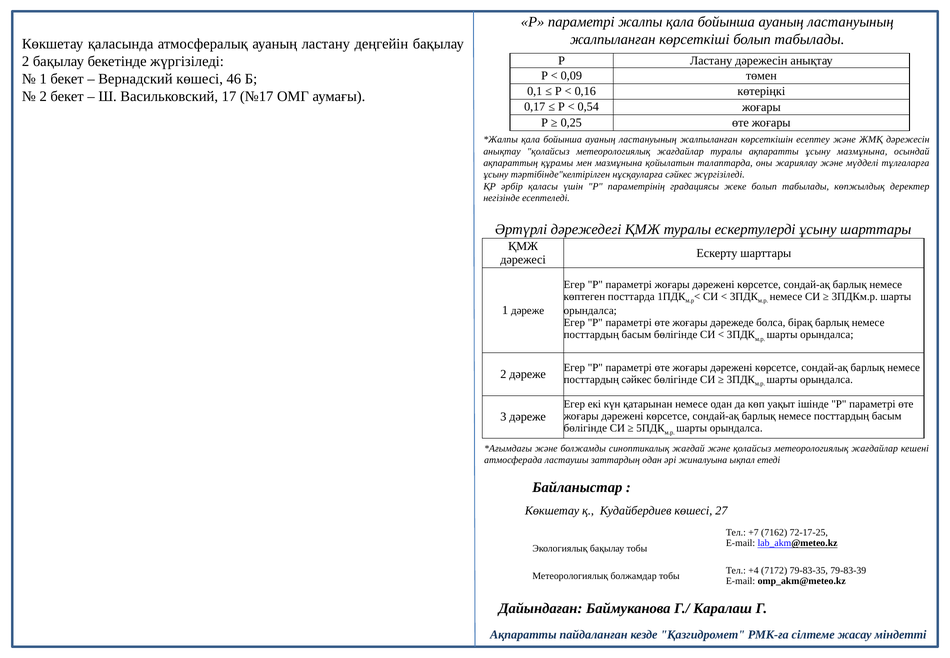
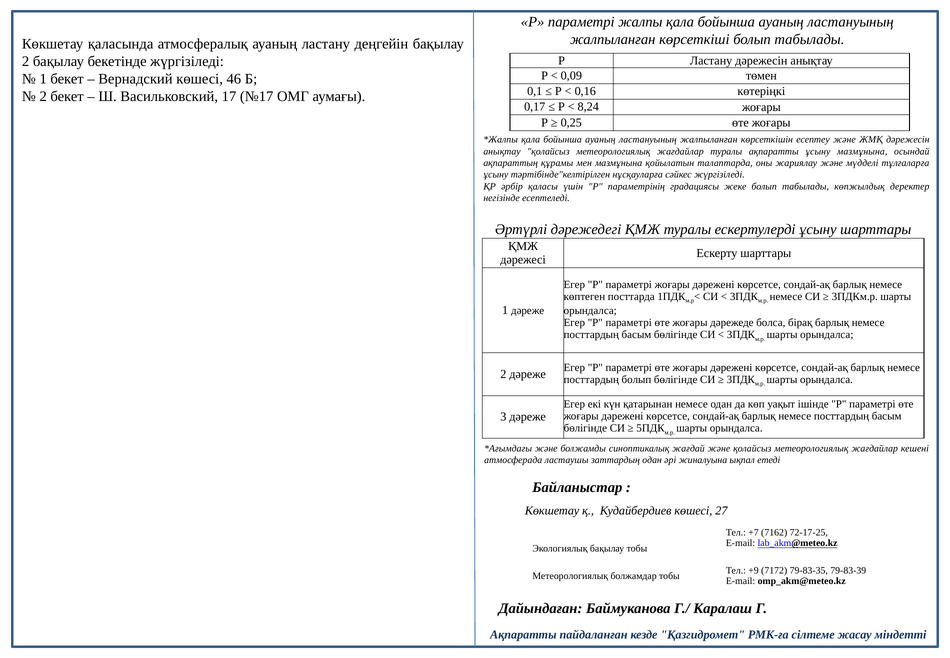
0,54: 0,54 -> 8,24 (588, 107)
посттардың сәйкес: сәйкес -> болып (636, 379)
+4: +4 -> +9 (753, 570)
